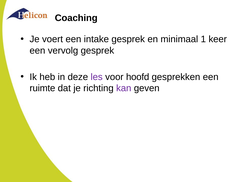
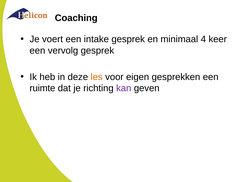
1: 1 -> 4 (203, 39)
les colour: purple -> orange (97, 77)
hoofd: hoofd -> eigen (138, 77)
